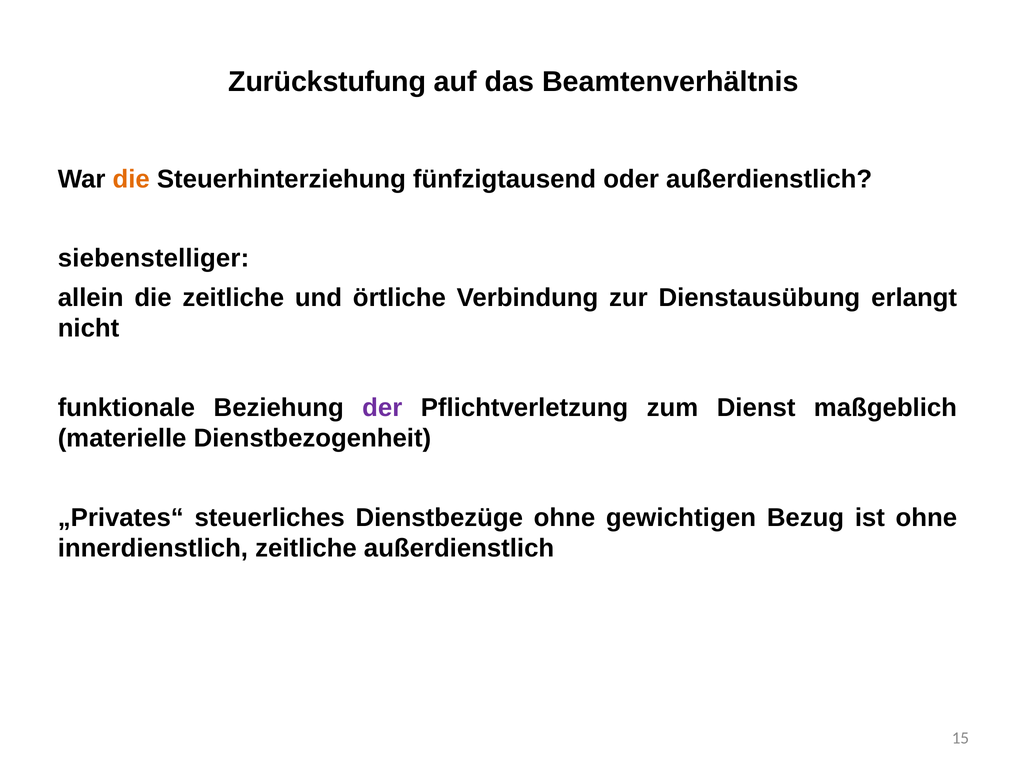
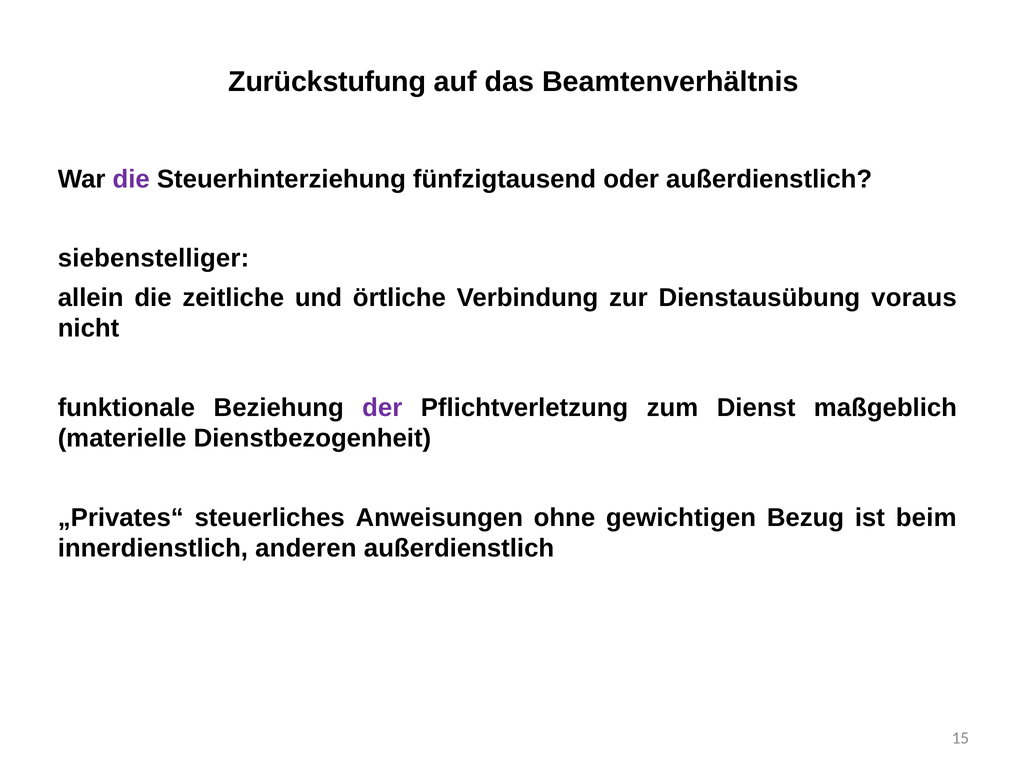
die colour: orange -> purple (131, 179)
erlangt: erlangt -> voraus (914, 298)
Dienstbezüge: Dienstbezüge -> Anweisungen (439, 518)
ist ohne: ohne -> beim (926, 518)
innerdienstlich zeitliche: zeitliche -> anderen (306, 549)
